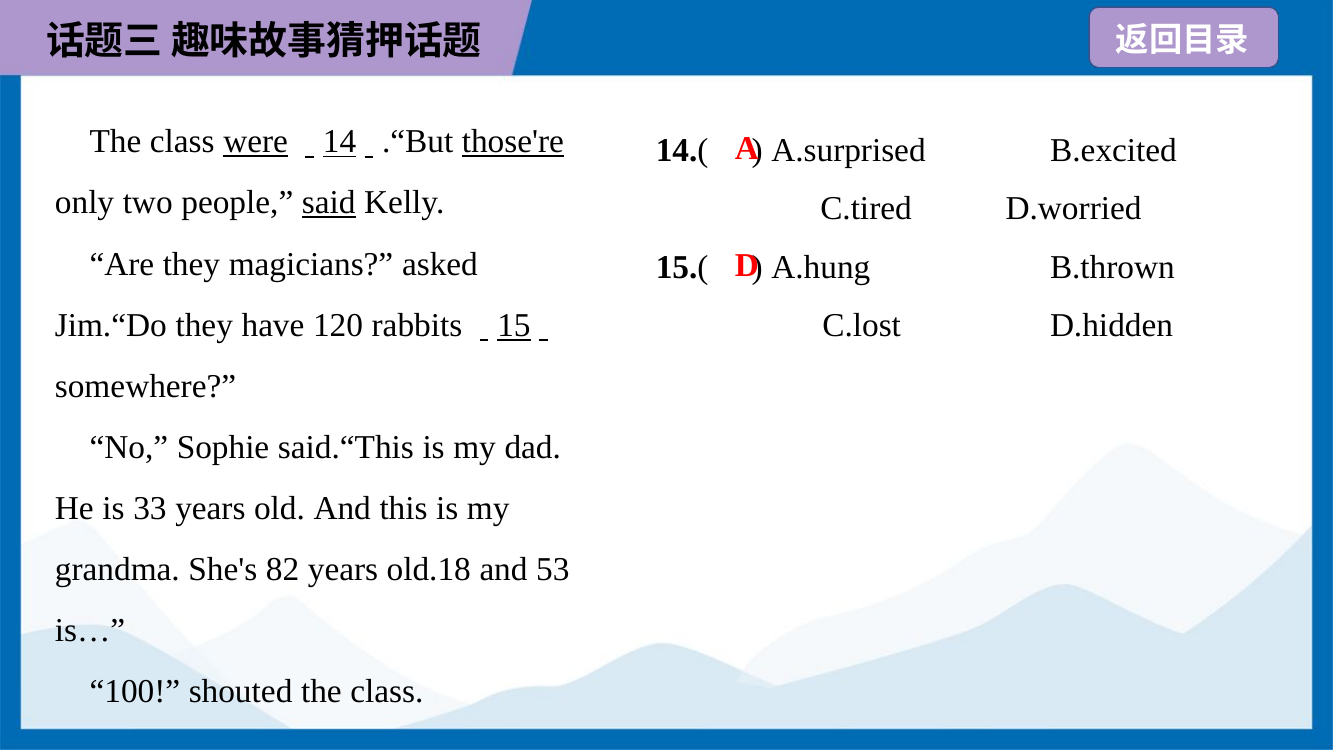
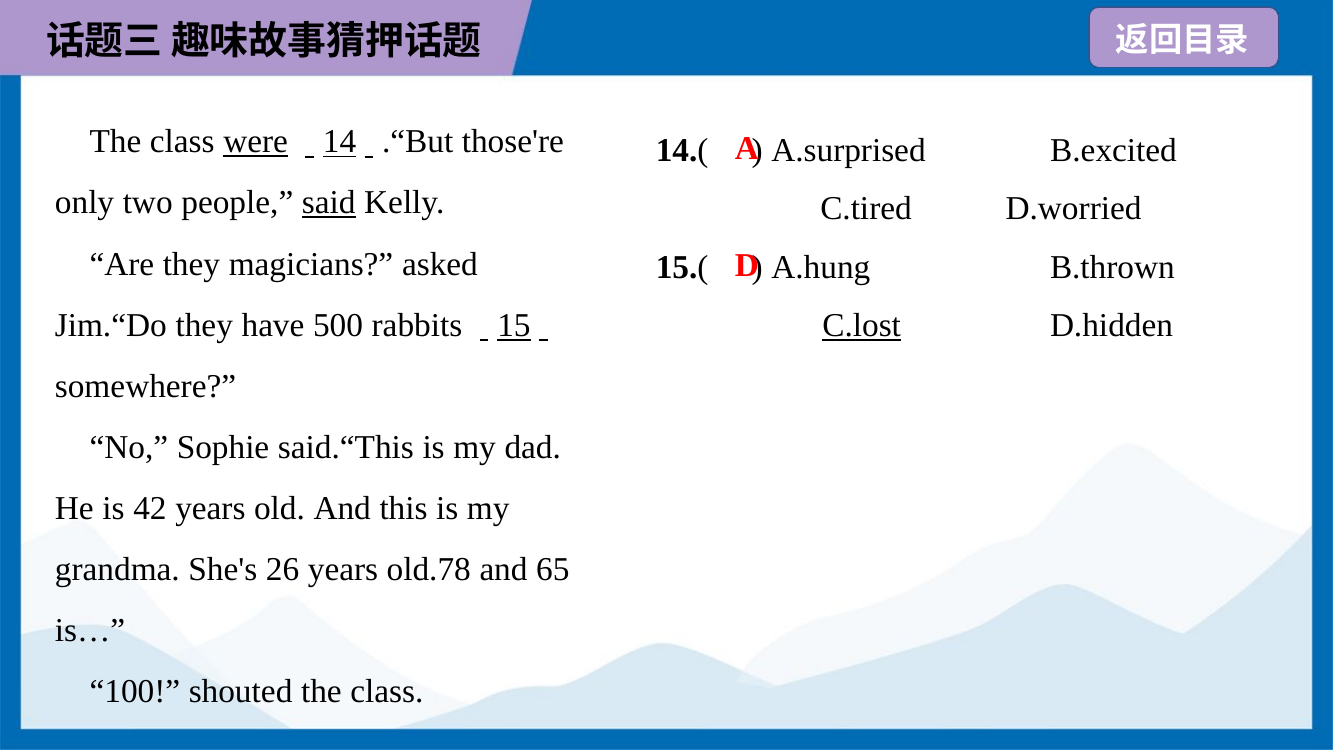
those're underline: present -> none (513, 142)
120: 120 -> 500 (338, 325)
C.lost underline: none -> present (862, 325)
33: 33 -> 42 (150, 508)
82: 82 -> 26 (283, 569)
old.18: old.18 -> old.78 (429, 569)
53: 53 -> 65 (553, 569)
